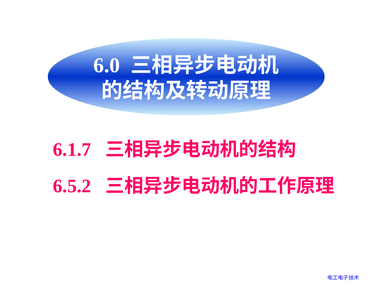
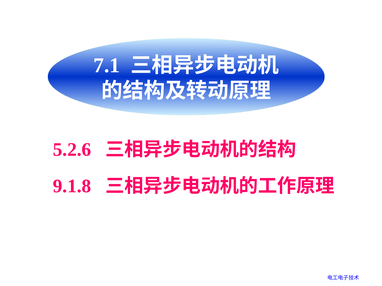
6.0: 6.0 -> 7.1 (107, 66)
6.1.7: 6.1.7 -> 5.2.6 (72, 150)
6.5.2: 6.5.2 -> 9.1.8 (72, 187)
